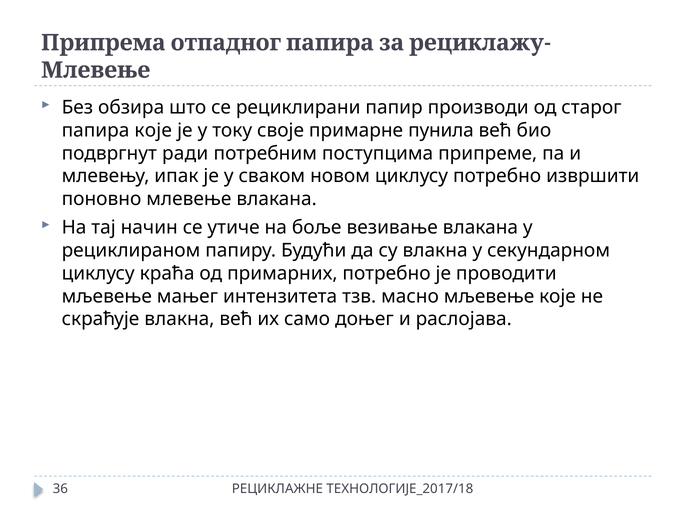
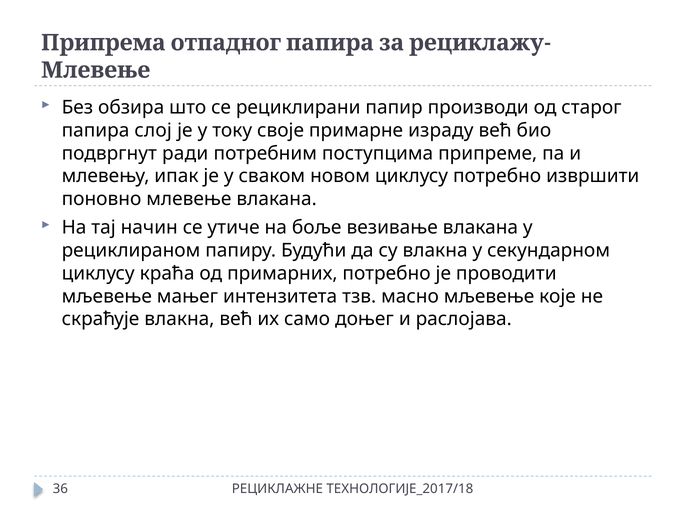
папира које: које -> слој (153, 131)
пунила: пунила -> израду (441, 131)
